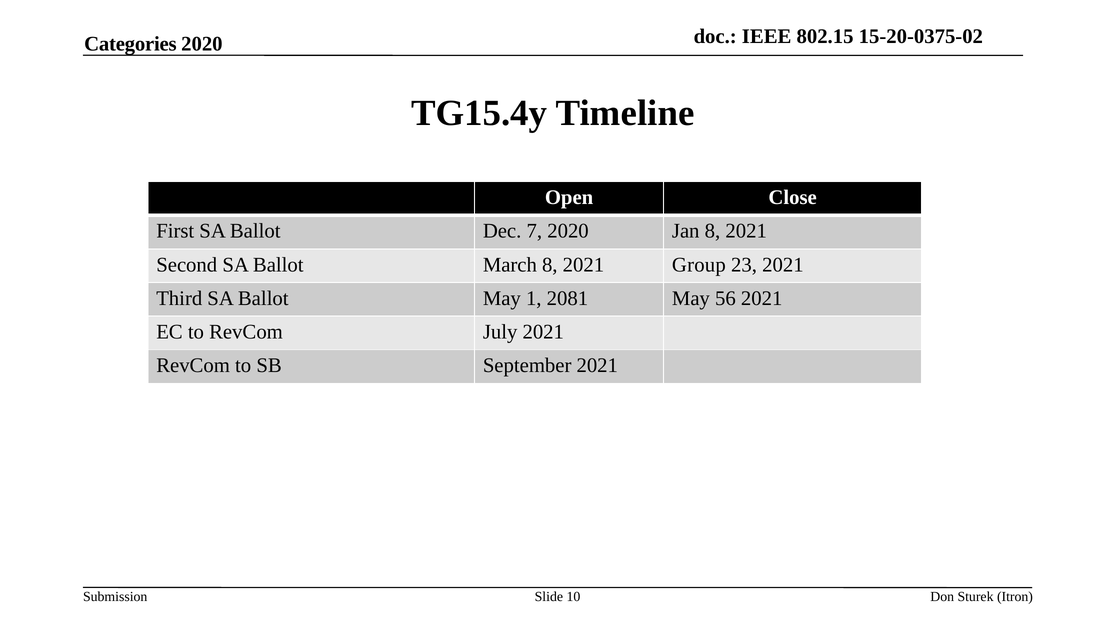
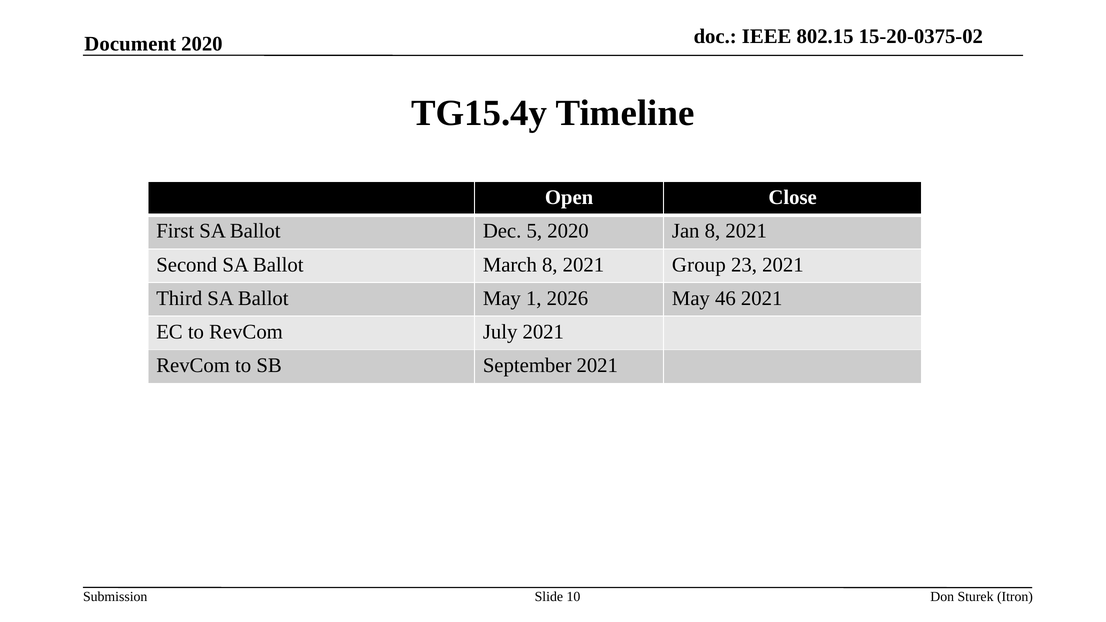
Categories: Categories -> Document (130, 44)
7: 7 -> 5 (534, 231)
2081: 2081 -> 2026 (567, 298)
56: 56 -> 46 (725, 298)
